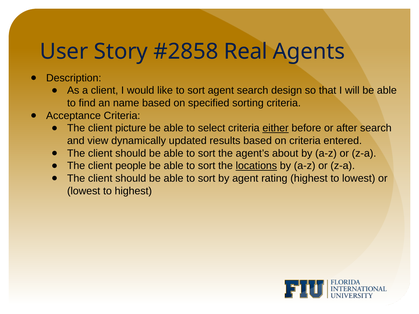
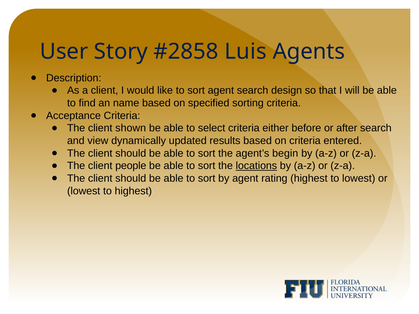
Real: Real -> Luis (246, 51)
picture: picture -> shown (131, 128)
either underline: present -> none (276, 128)
about: about -> begin (285, 153)
